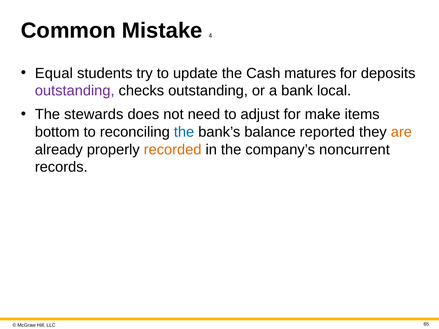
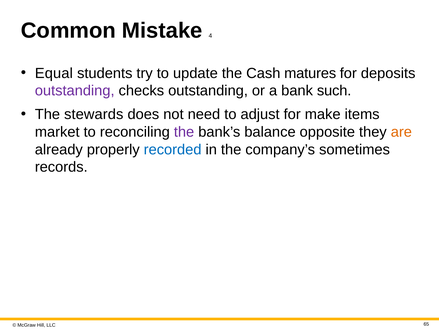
local: local -> such (334, 91)
bottom: bottom -> market (57, 132)
the colour: blue -> purple (184, 132)
reported: reported -> opposite (327, 132)
recorded colour: orange -> blue (173, 150)
noncurrent: noncurrent -> sometimes (355, 150)
